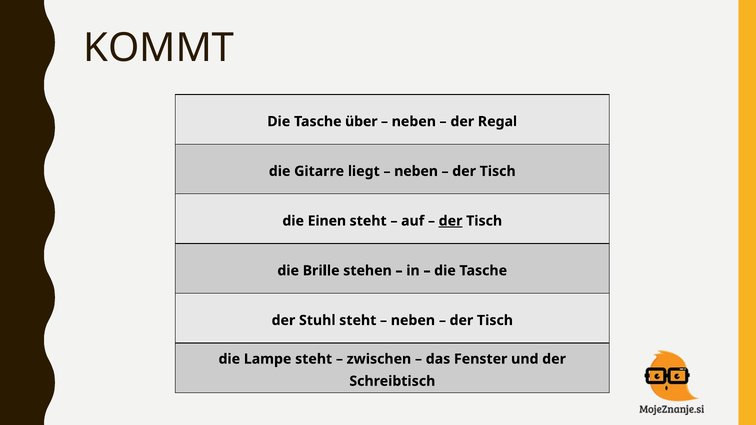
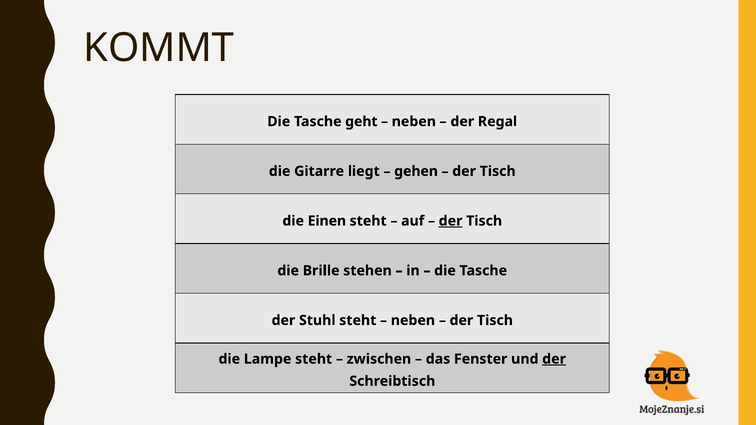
über: über -> geht (361, 122)
neben: neben -> gehen (416, 171)
der underline: none -> present (554, 359)
